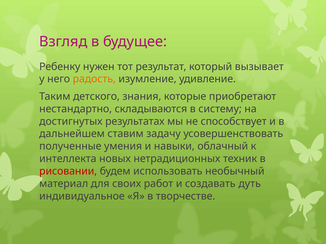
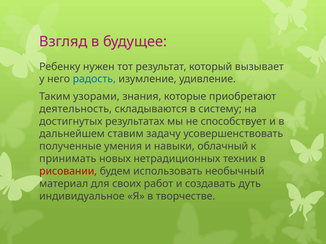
радость colour: orange -> blue (94, 79)
детского: детского -> узорами (96, 97)
нестандартно: нестандартно -> деятельность (76, 109)
интеллекта: интеллекта -> принимать (68, 159)
